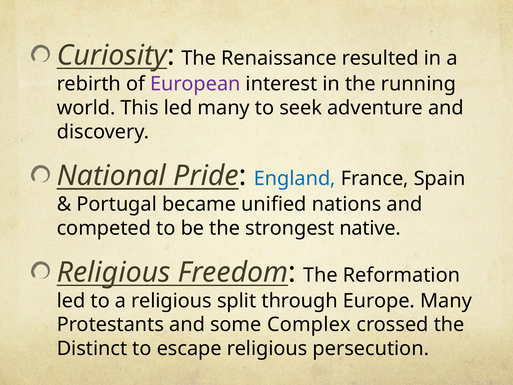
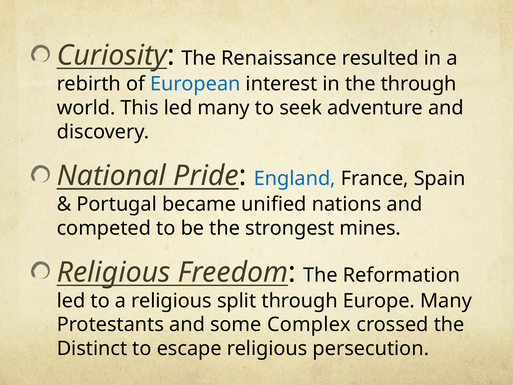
European colour: purple -> blue (195, 84)
the running: running -> through (419, 84)
native: native -> mines (370, 228)
